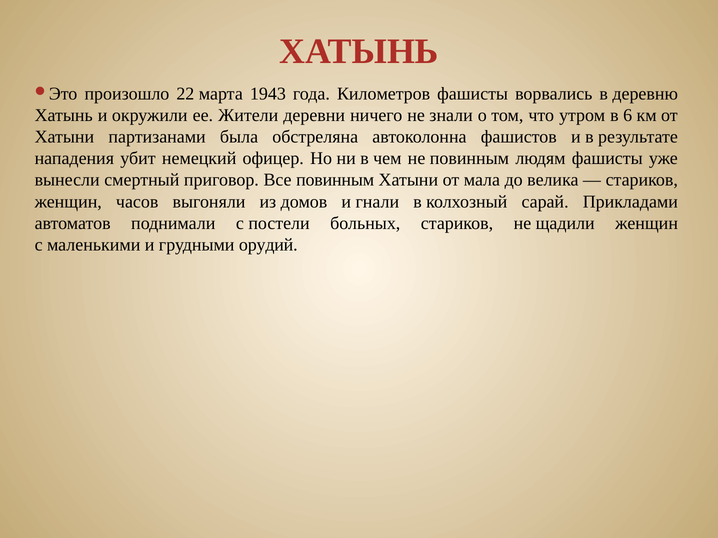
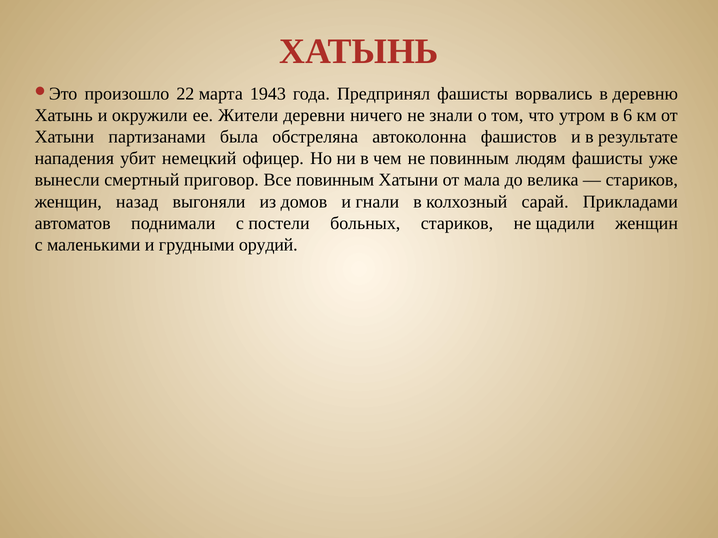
Километров: Километров -> Предпринял (384, 94)
часов: часов -> назад (137, 202)
